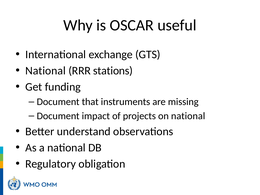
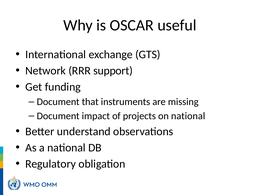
National: National -> Network (46, 71)
stations: stations -> support (113, 71)
